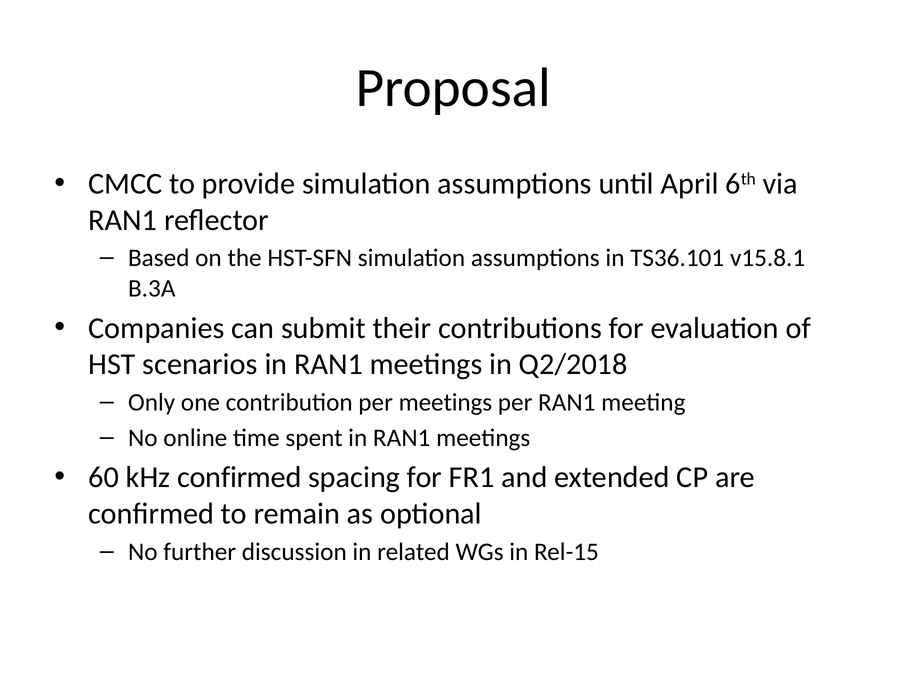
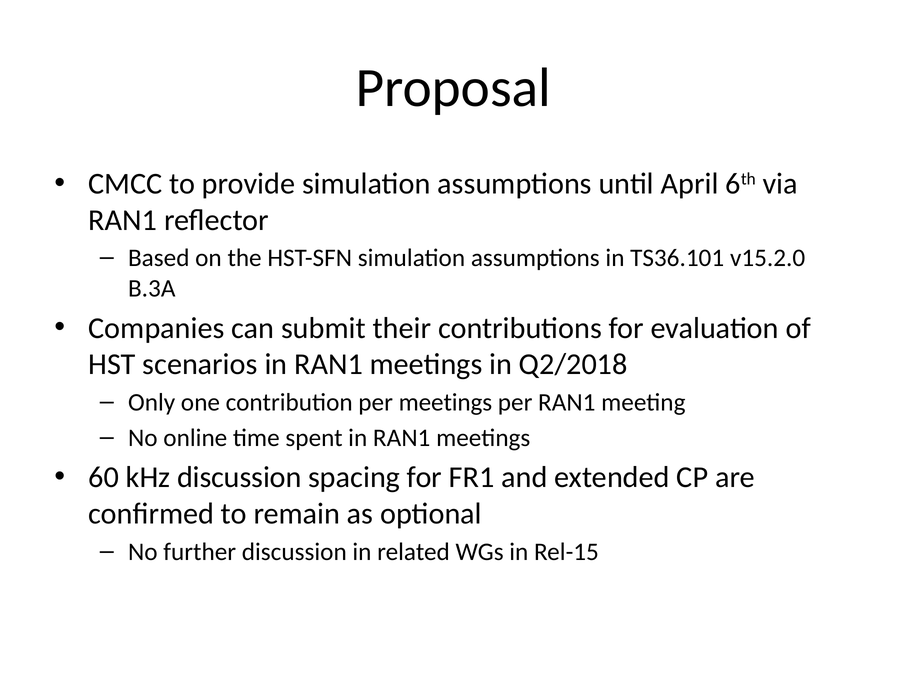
v15.8.1: v15.8.1 -> v15.2.0 (768, 258)
kHz confirmed: confirmed -> discussion (239, 477)
